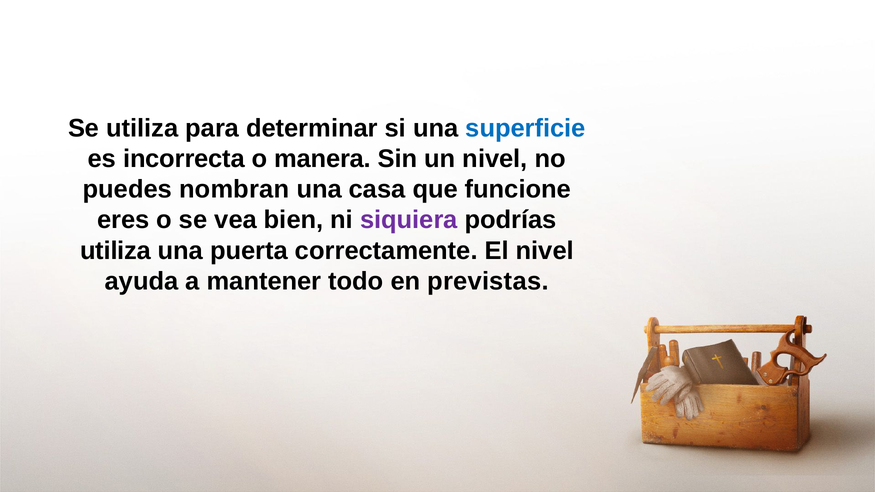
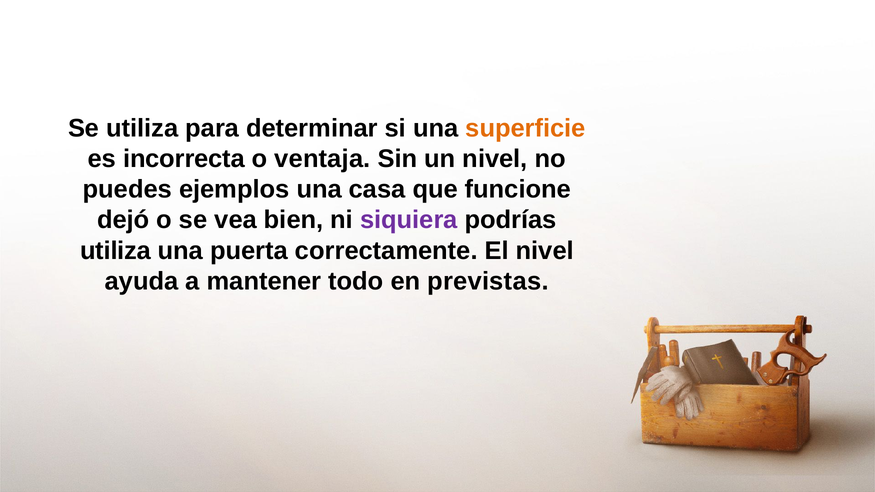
superficie colour: blue -> orange (526, 128)
manera: manera -> ventaja (322, 159)
nombran: nombran -> ejemplos (234, 190)
eres: eres -> dejó (123, 220)
